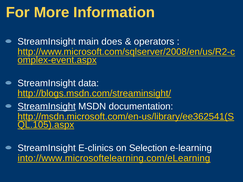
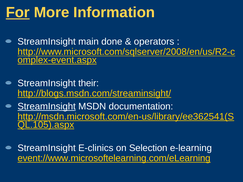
For underline: none -> present (18, 13)
does: does -> done (112, 42)
data: data -> their (89, 83)
into://www.microsoftelearning.com/eLearning: into://www.microsoftelearning.com/eLearning -> event://www.microsoftelearning.com/eLearning (114, 158)
